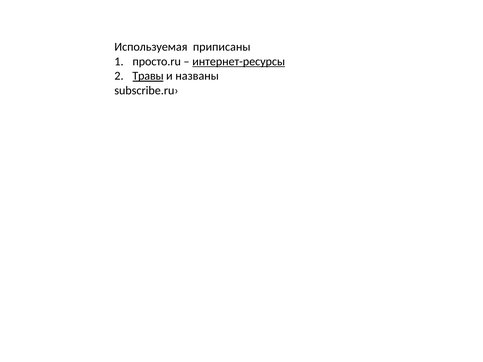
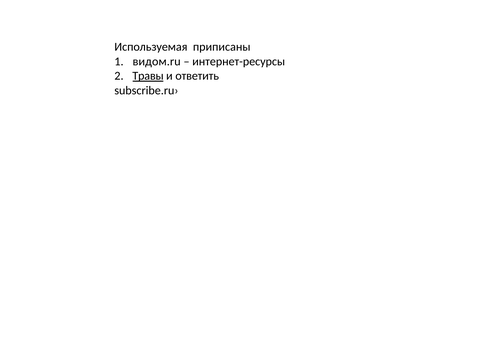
просто.ru: просто.ru -> видом.ru (157, 62)
интернет-ресурсы underline: present -> none (239, 62)
названы: названы -> ответить (197, 76)
